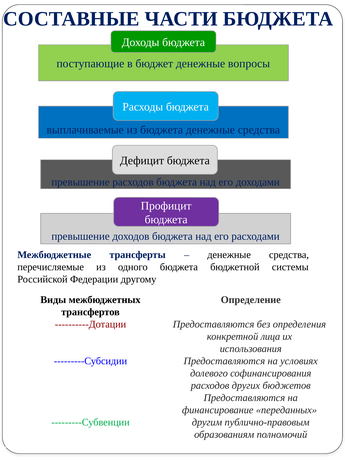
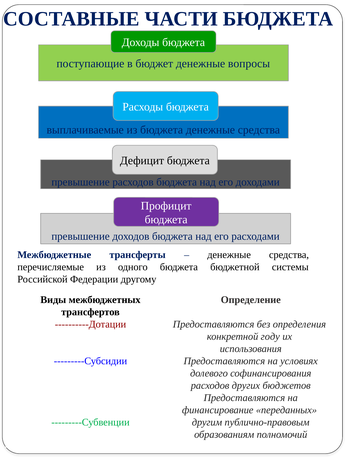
лица: лица -> году (270, 336)
